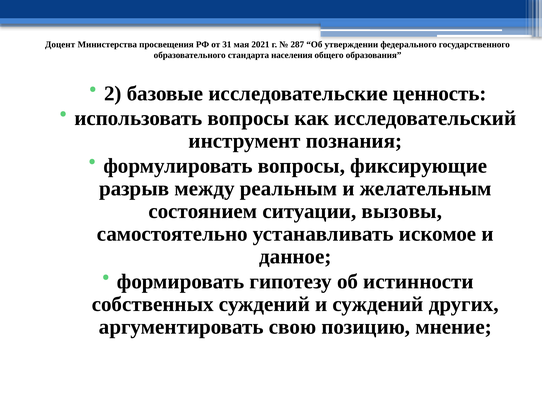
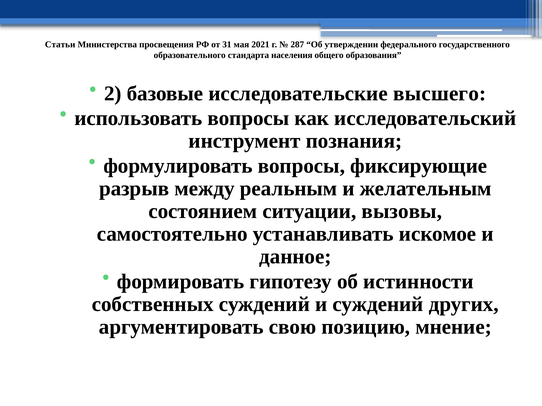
Доцент: Доцент -> Статьи (60, 44)
ценность: ценность -> высшего (440, 94)
